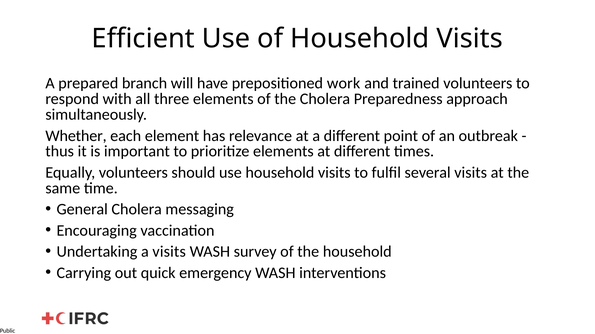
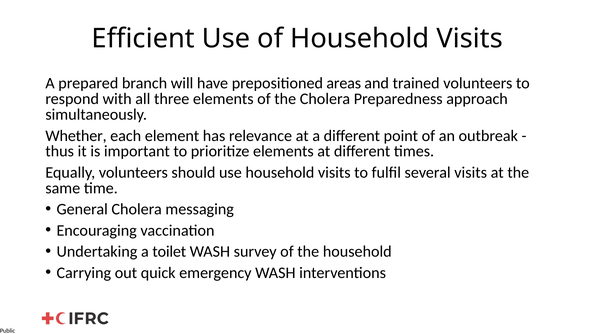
work: work -> areas (344, 83)
a visits: visits -> toilet (169, 252)
